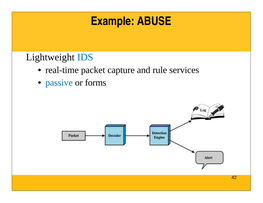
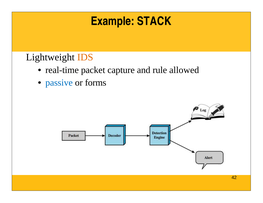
ABUSE: ABUSE -> STACK (154, 21)
IDS colour: blue -> orange (85, 57)
services: services -> allowed (184, 70)
